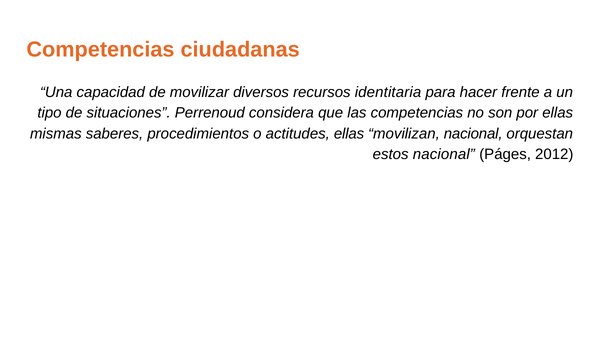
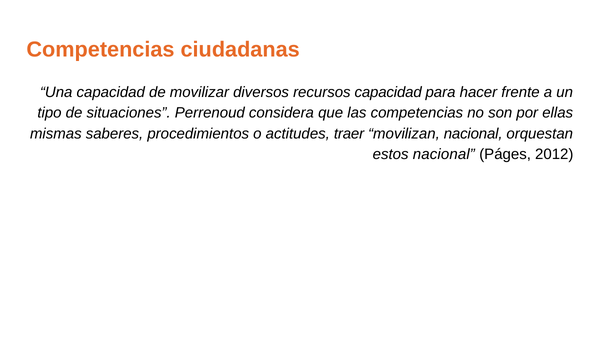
recursos identitaria: identitaria -> capacidad (388, 92)
actitudes ellas: ellas -> traer (349, 133)
